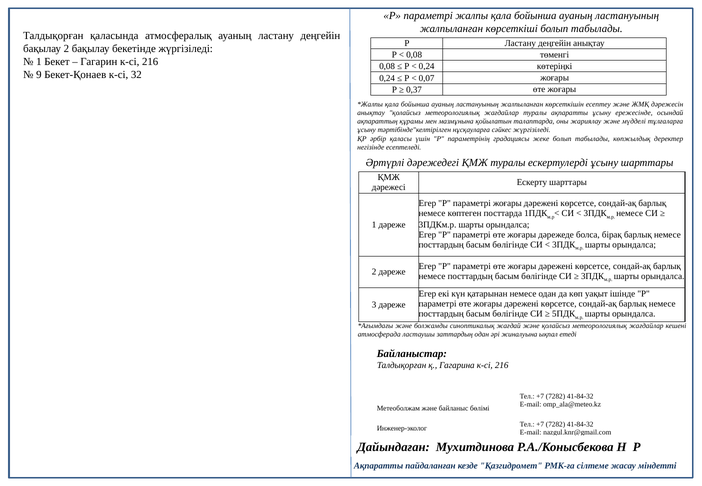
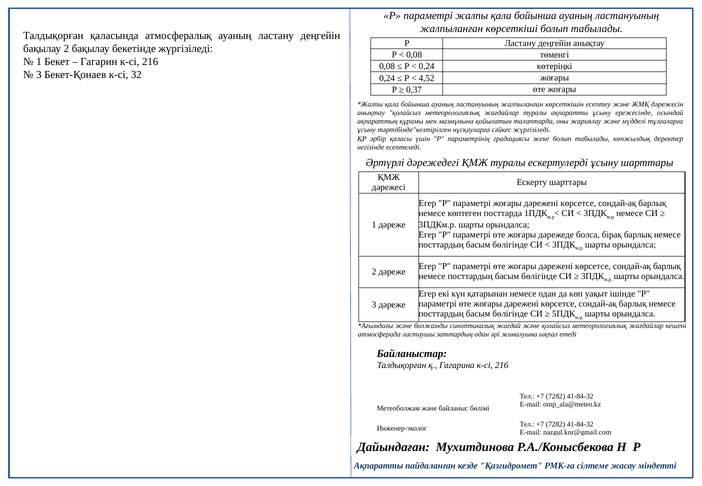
9: 9 -> 3 (39, 75)
0,07: 0,07 -> 4,52 (427, 78)
